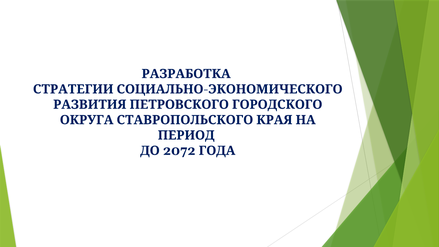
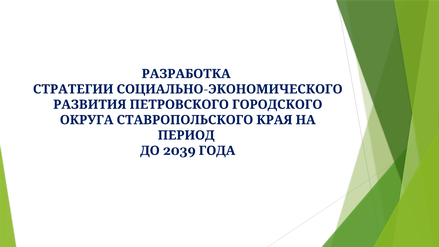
2072: 2072 -> 2039 (179, 151)
